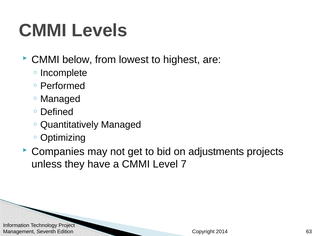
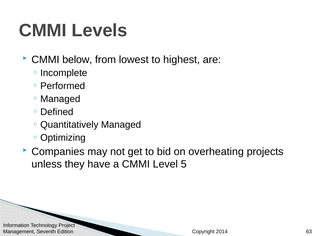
adjustments: adjustments -> overheating (216, 152)
7: 7 -> 5 (184, 164)
